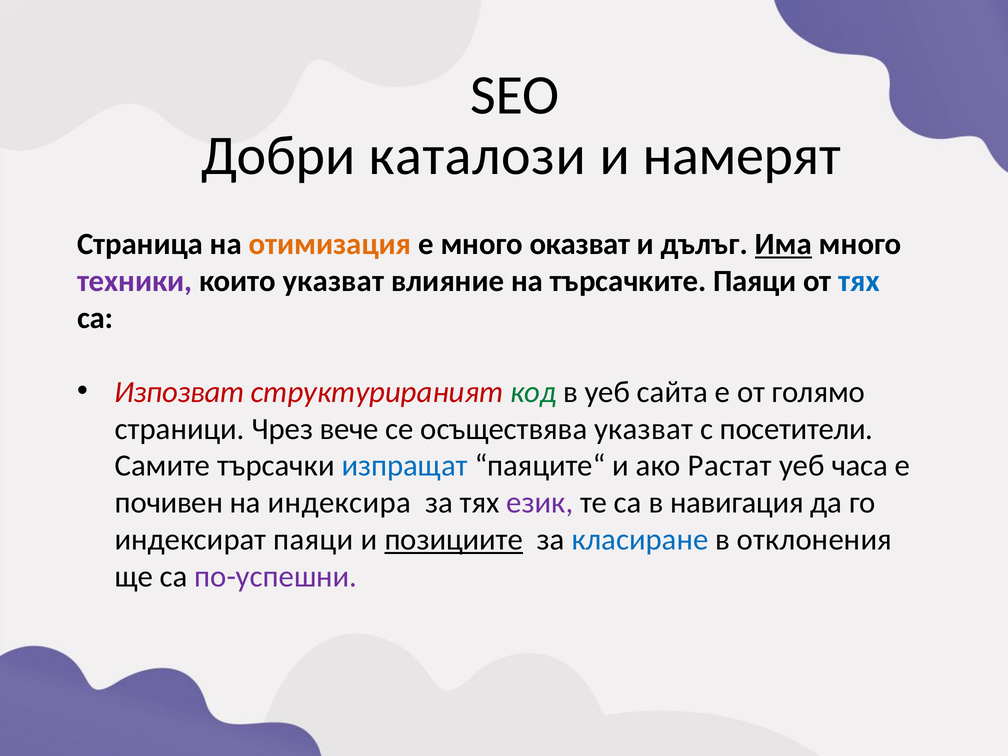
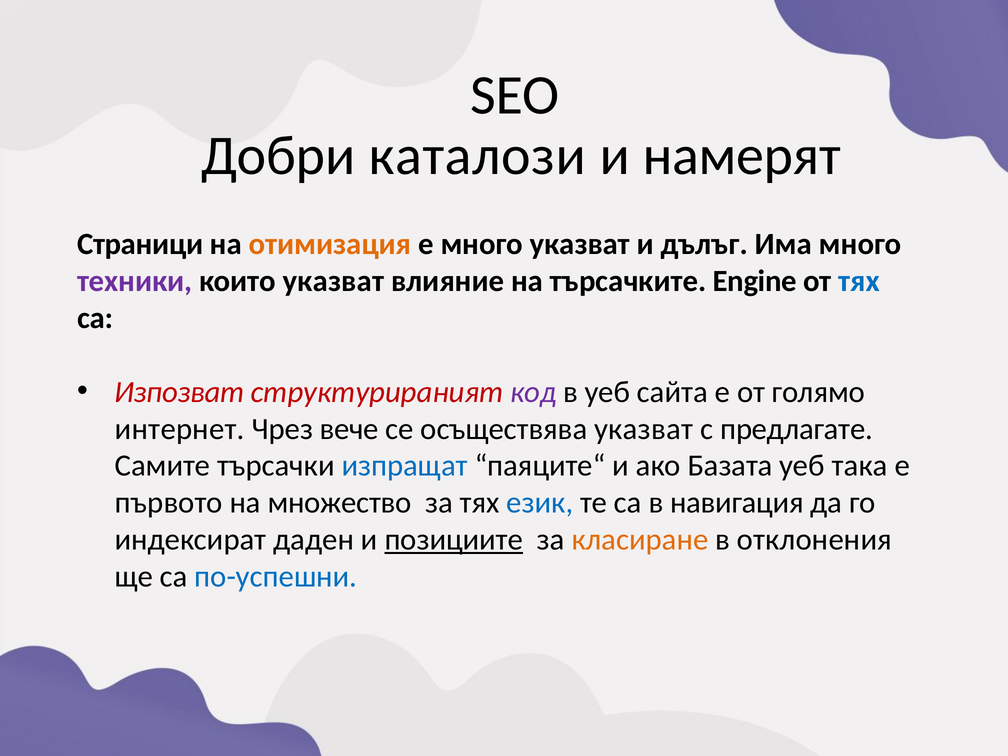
Страница: Страница -> Страници (140, 244)
много оказват: оказват -> указват (580, 244)
Има underline: present -> none (784, 244)
търсачките Паяци: Паяци -> Engine (755, 281)
код colour: green -> purple (533, 392)
страници: страници -> интернет (180, 429)
посетители: посетители -> предлагате (797, 429)
Растат: Растат -> Базата (730, 466)
часа: часа -> така (860, 466)
почивен: почивен -> първото (169, 503)
индексира: индексира -> множество (340, 503)
език colour: purple -> blue (540, 503)
индексират паяци: паяци -> даден (314, 540)
класиране colour: blue -> orange (640, 540)
по-успешни colour: purple -> blue (276, 577)
